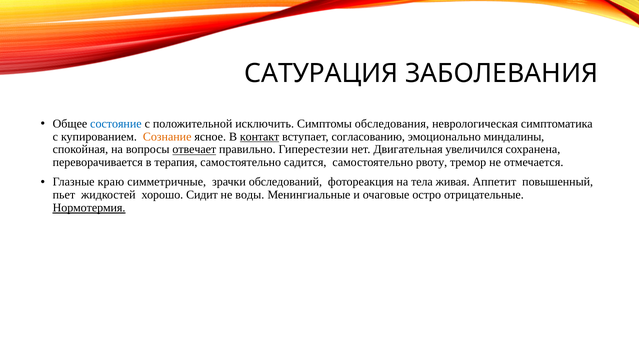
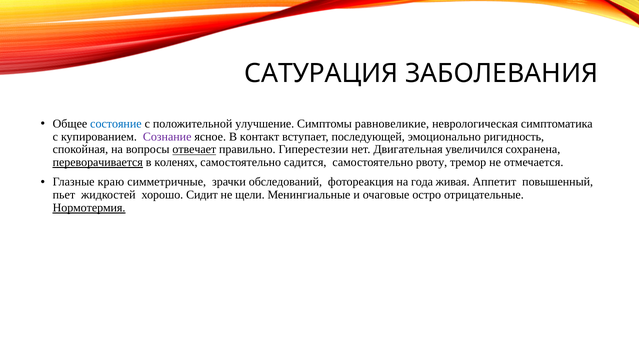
исключить: исключить -> улучшение (265, 124)
обследования: обследования -> равновеликие (392, 124)
Сознание colour: orange -> purple (167, 137)
контакт underline: present -> none (260, 137)
согласованию: согласованию -> последующей (368, 137)
миндалины: миндалины -> ригидность (514, 137)
переворачивается underline: none -> present (98, 163)
терапия: терапия -> коленях (176, 163)
тела: тела -> года (422, 182)
воды: воды -> щели (250, 195)
